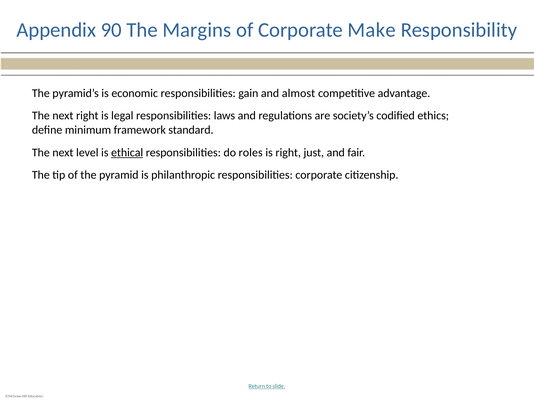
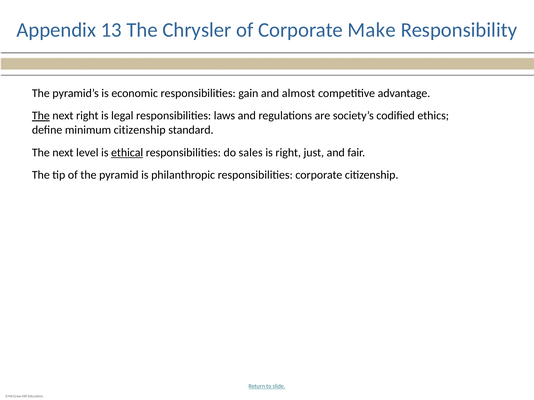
90: 90 -> 13 (111, 30)
Margins: Margins -> Chrysler (197, 30)
The underline: none -> present (41, 116)
minimum framework: framework -> citizenship (140, 130)
roles: roles -> sales (251, 153)
